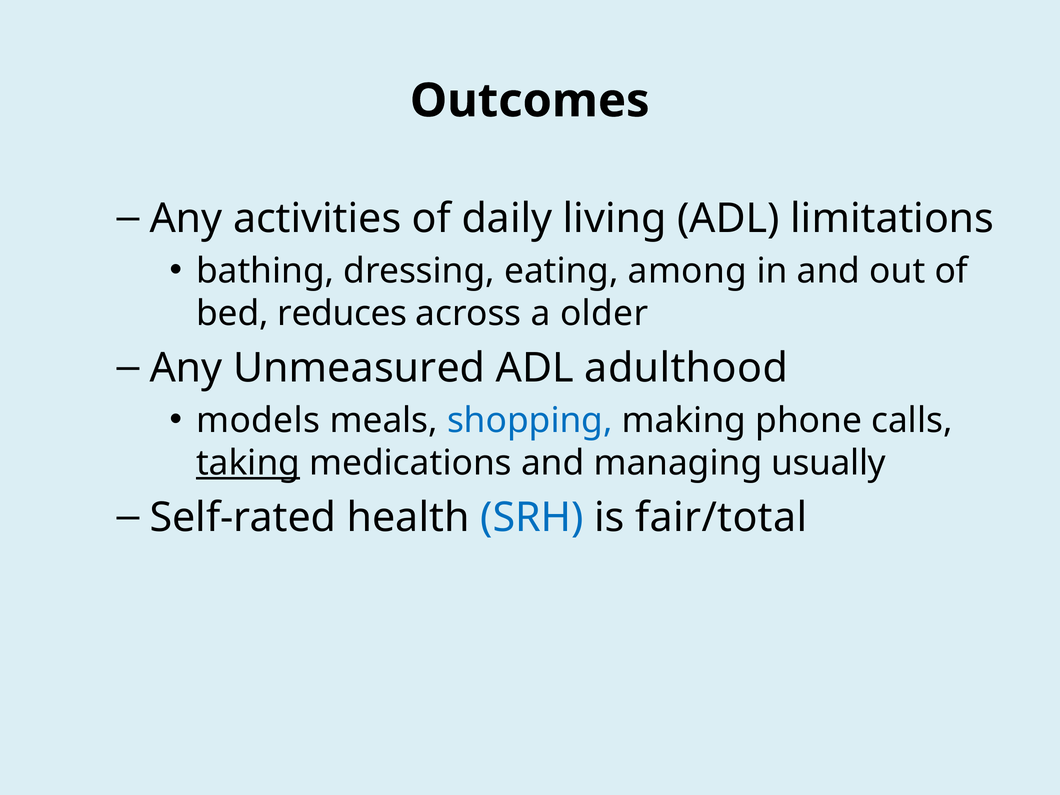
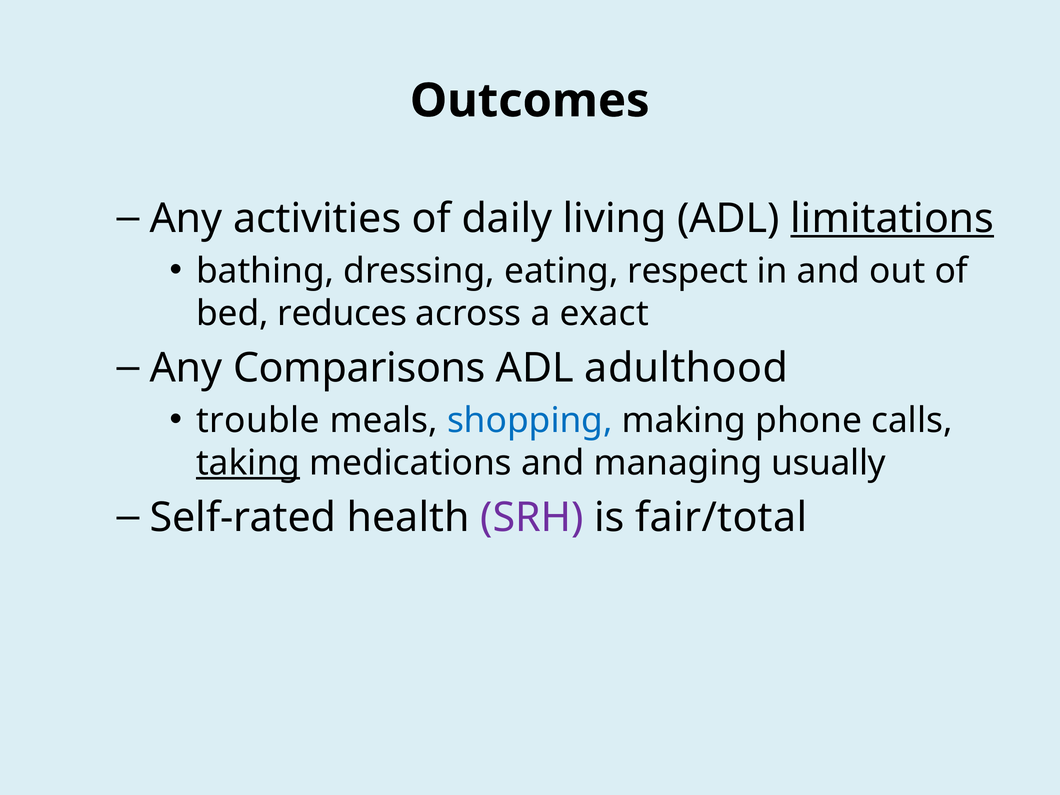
limitations underline: none -> present (892, 218)
among: among -> respect (688, 271)
older: older -> exact (604, 313)
Unmeasured: Unmeasured -> Comparisons (359, 368)
models: models -> trouble (258, 421)
SRH colour: blue -> purple (532, 518)
